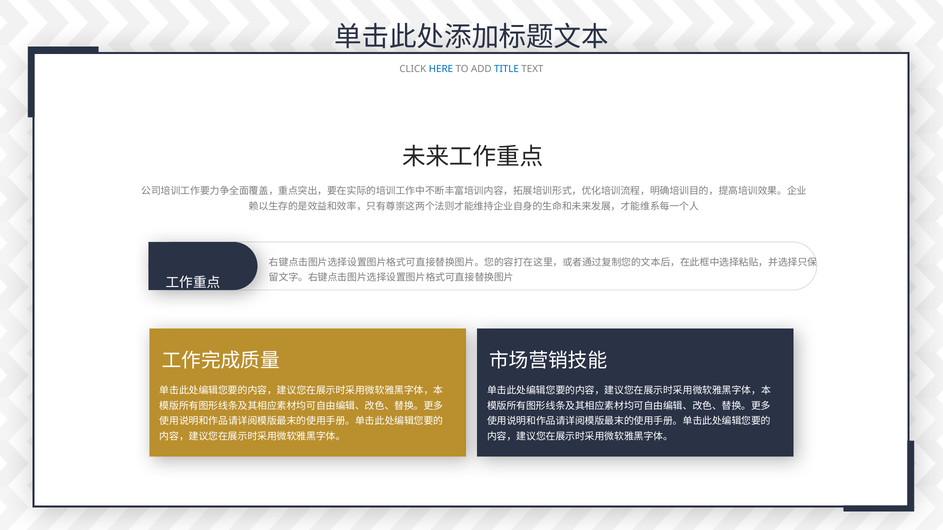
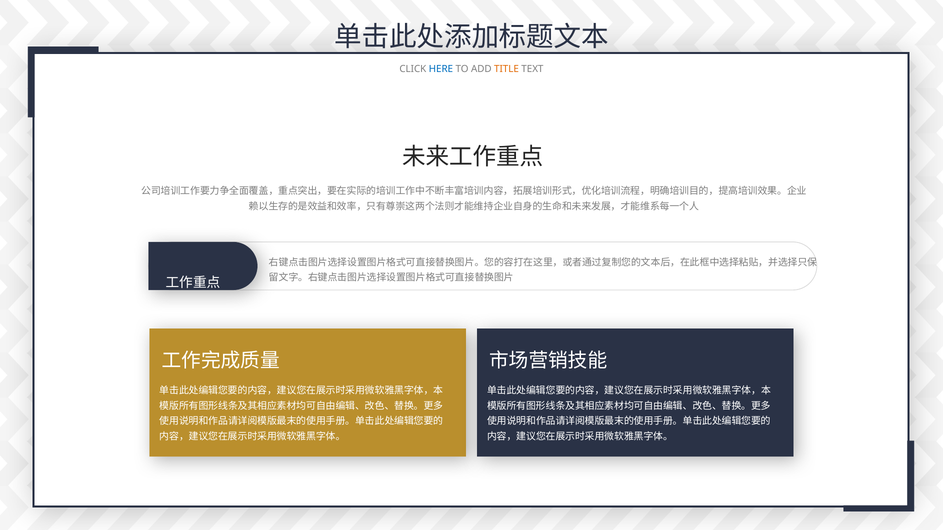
TITLE colour: blue -> orange (507, 69)
